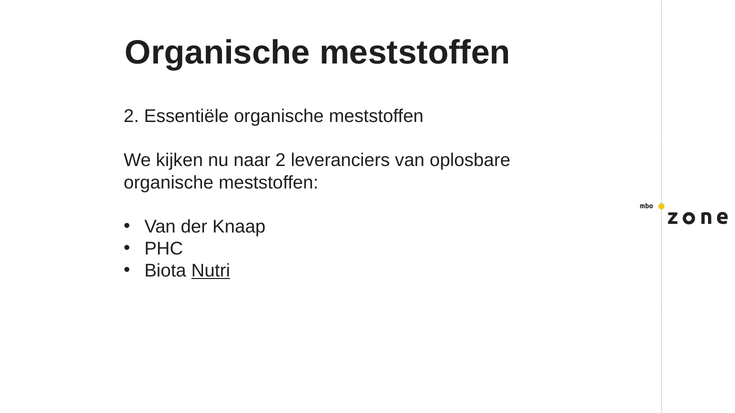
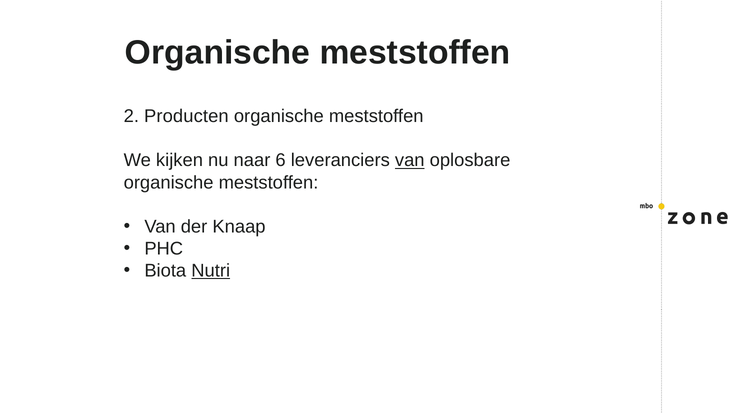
Essentiële: Essentiële -> Producten (186, 116)
naar 2: 2 -> 6 (281, 161)
van underline: none -> present (410, 161)
